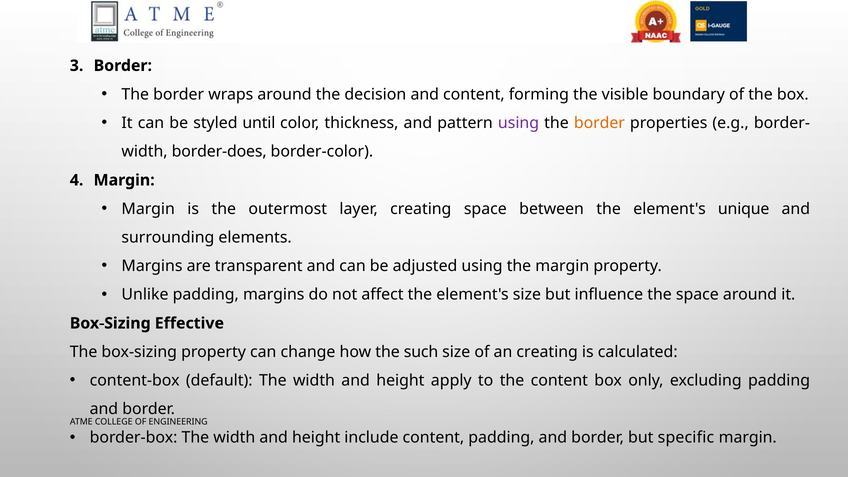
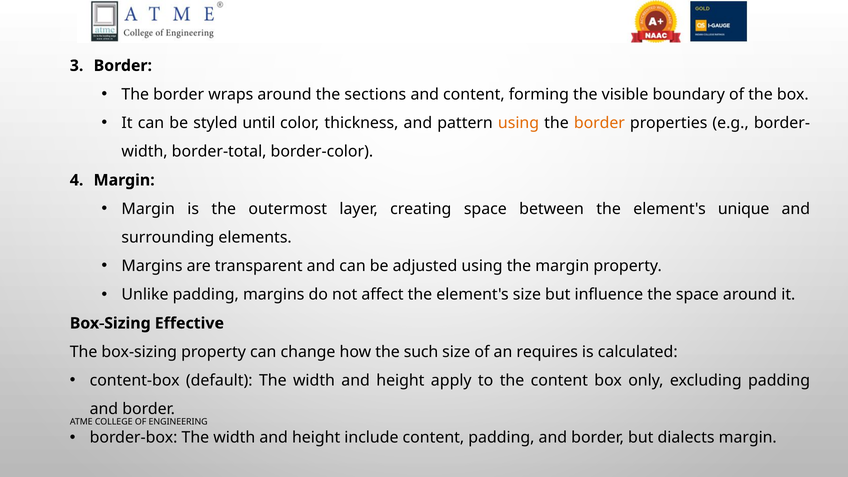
decision: decision -> sections (375, 94)
using colour: purple -> orange (519, 123)
border-does: border-does -> border-total (219, 152)
an creating: creating -> requires (547, 352)
specific: specific -> dialects (686, 438)
